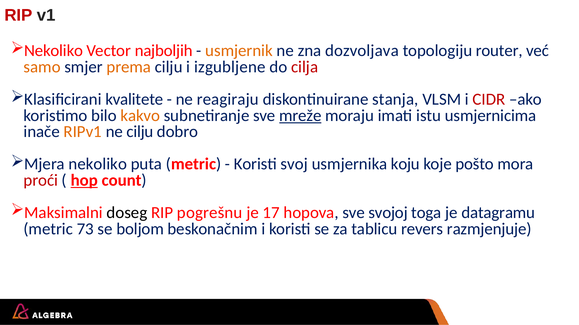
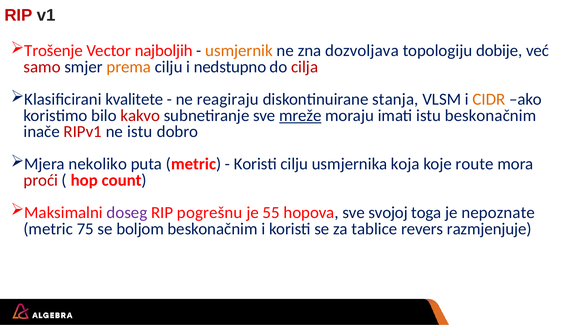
Nekoliko: Nekoliko -> Trošenje (54, 51)
router: router -> dobije (499, 51)
samo colour: orange -> red (42, 67)
izgubljene: izgubljene -> nedstupno (230, 67)
CIDR colour: red -> orange (489, 100)
kakvo colour: orange -> red (140, 116)
istu usmjernicima: usmjernicima -> beskonačnim (491, 116)
RIPv1 colour: orange -> red (83, 132)
ne cilju: cilju -> istu (140, 132)
Koristi svoj: svoj -> cilju (294, 164)
koju: koju -> koja (405, 164)
pošto: pošto -> route (475, 164)
hop underline: present -> none (84, 181)
doseg colour: black -> purple (127, 213)
17: 17 -> 55 (271, 213)
datagramu: datagramu -> nepoznate (498, 213)
73: 73 -> 75 (85, 229)
tablicu: tablicu -> tablice (374, 229)
